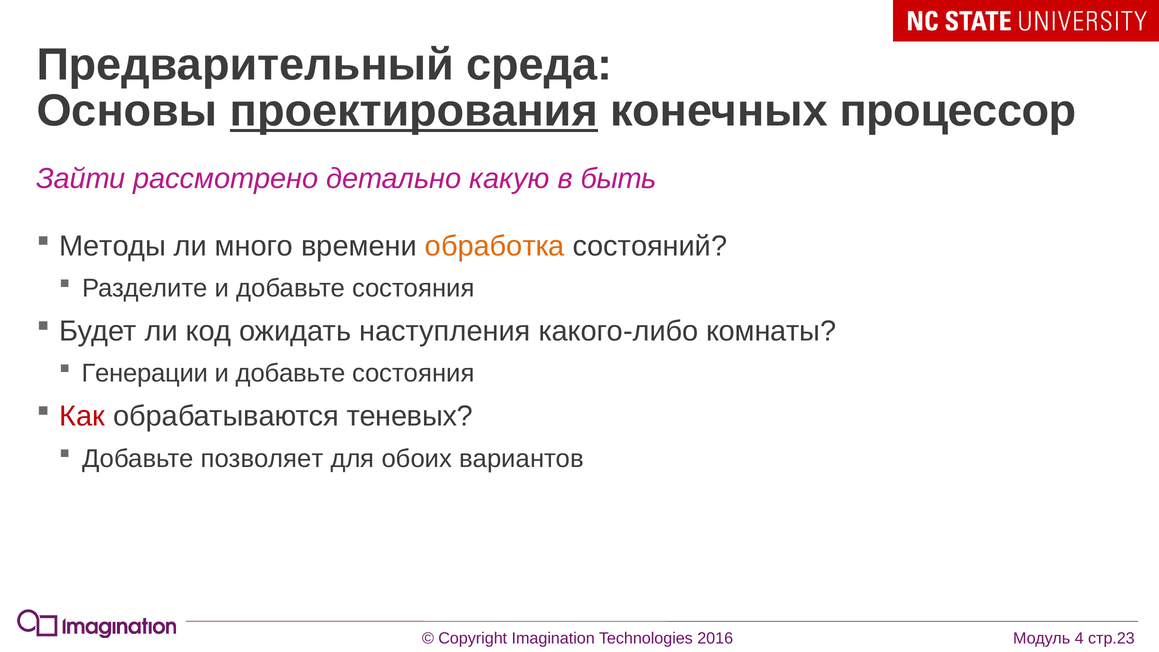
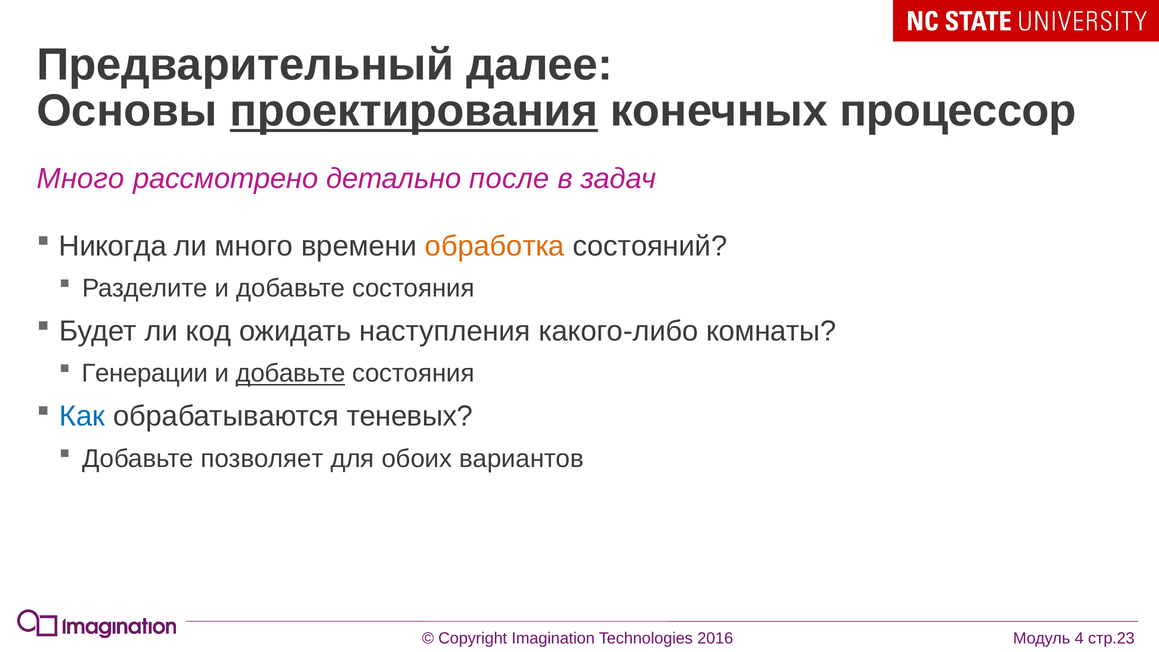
среда: среда -> далее (540, 65)
Зайти: Зайти -> Много (81, 178)
какую: какую -> после (509, 178)
быть: быть -> задач (619, 178)
Методы: Методы -> Никогда (113, 246)
добавьте underline: none -> present (291, 373)
Как colour: red -> blue (82, 416)
